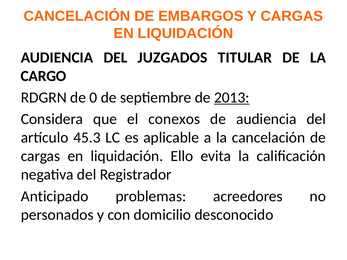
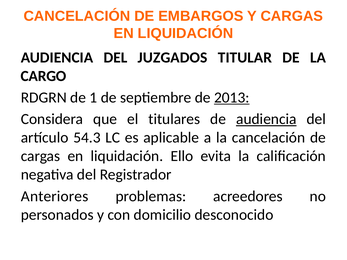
0: 0 -> 1 (93, 98)
conexos: conexos -> titulares (174, 119)
audiencia underline: none -> present (266, 119)
45.3: 45.3 -> 54.3 (87, 138)
Anticipado: Anticipado -> Anteriores (55, 196)
